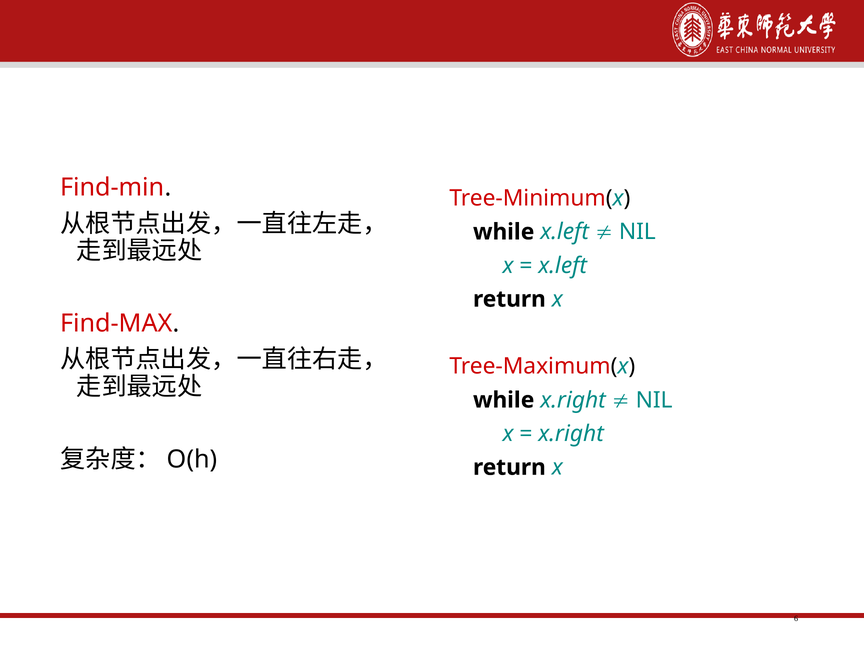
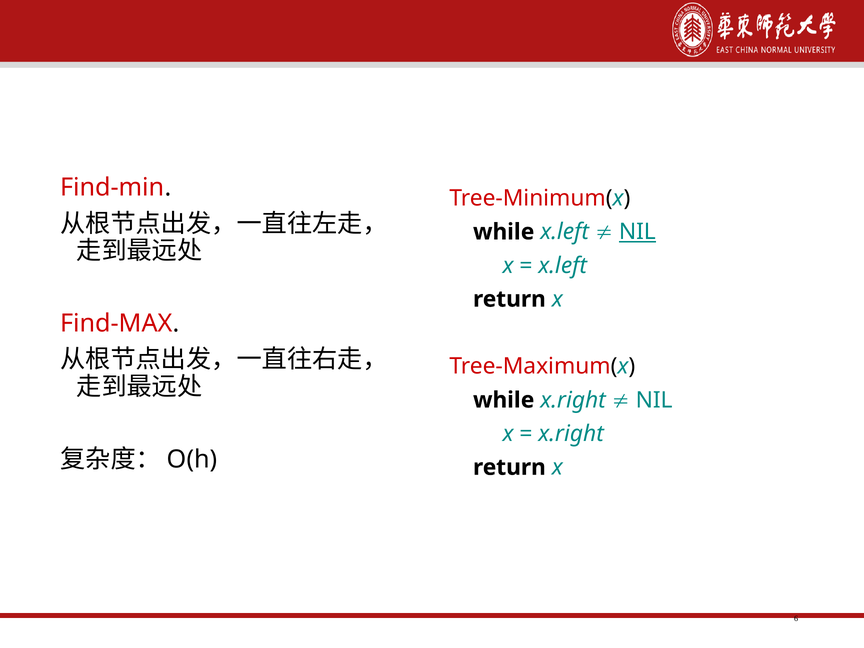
NIL underline: none -> present (637, 232)
